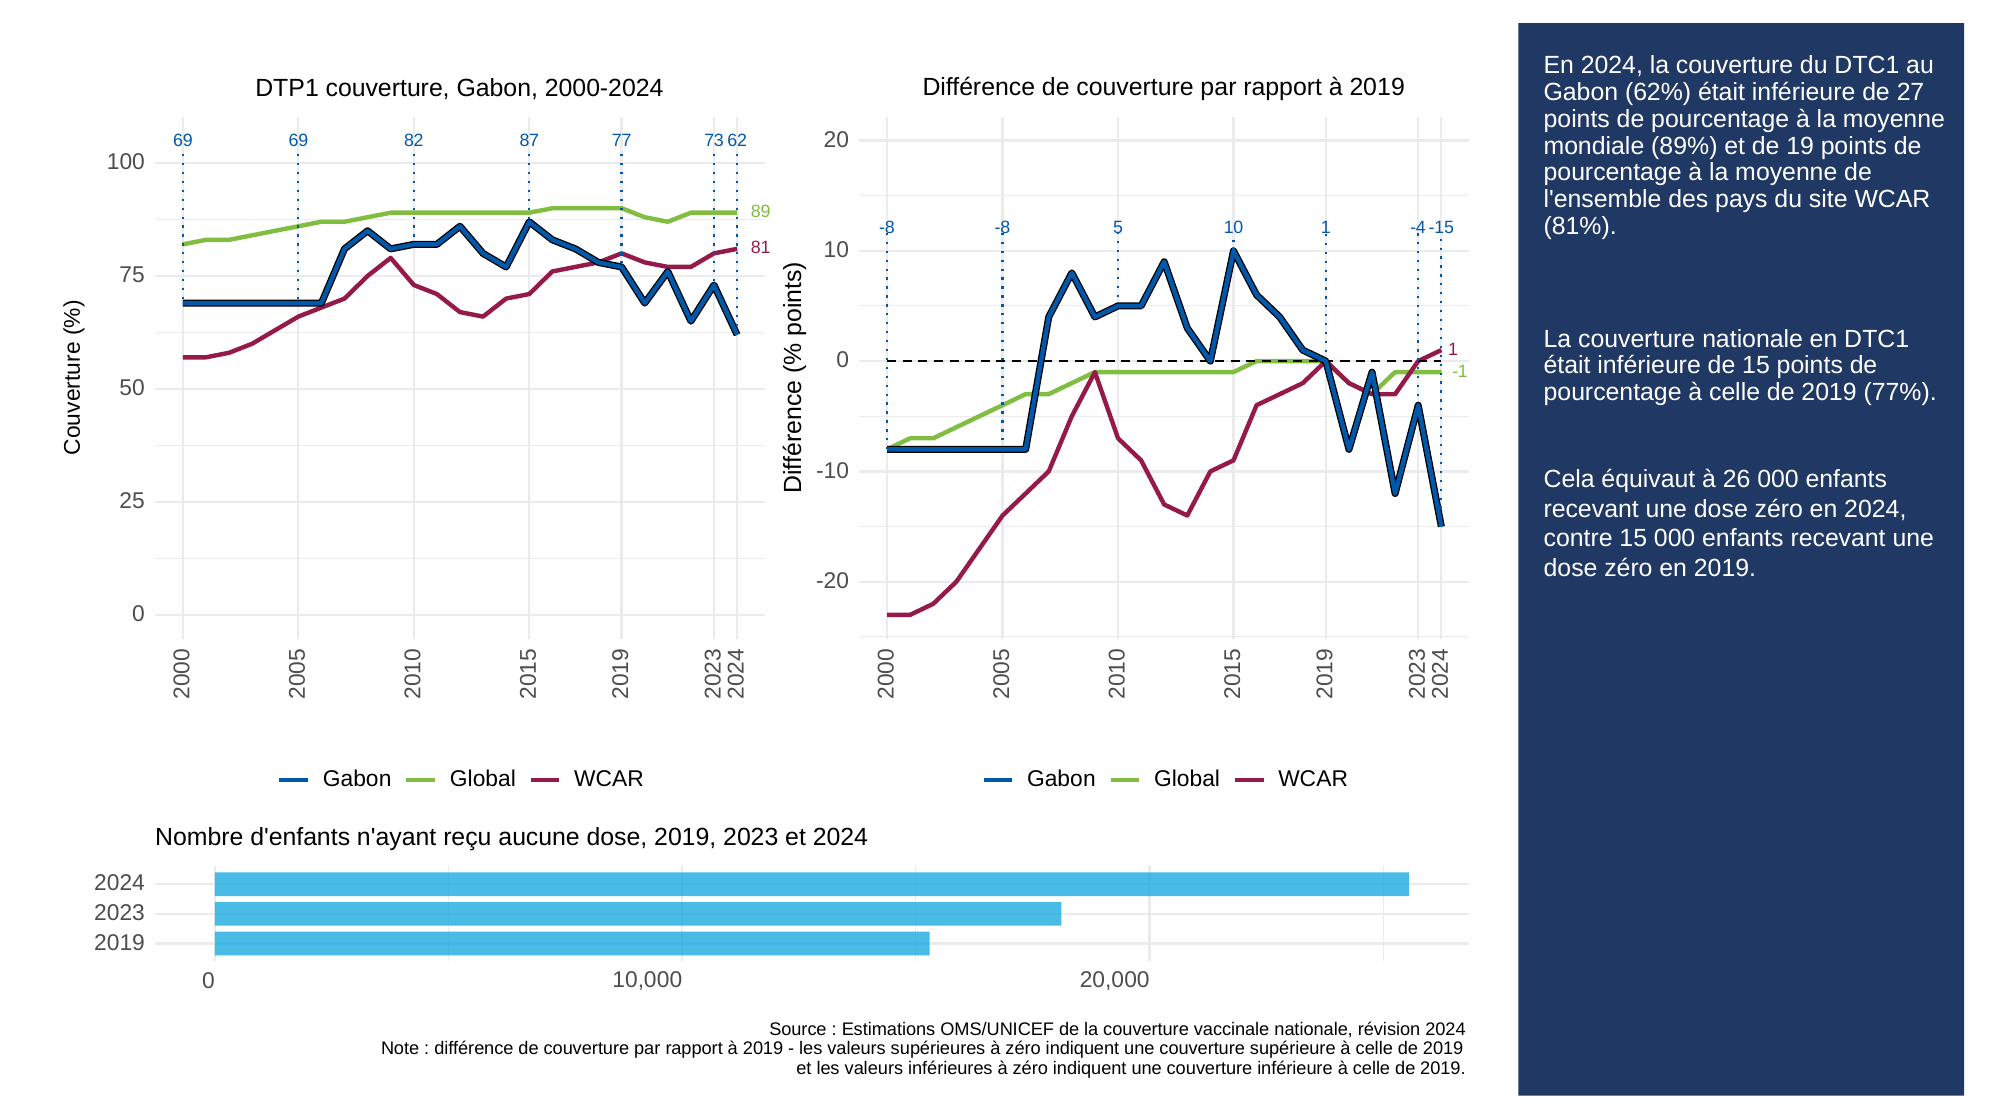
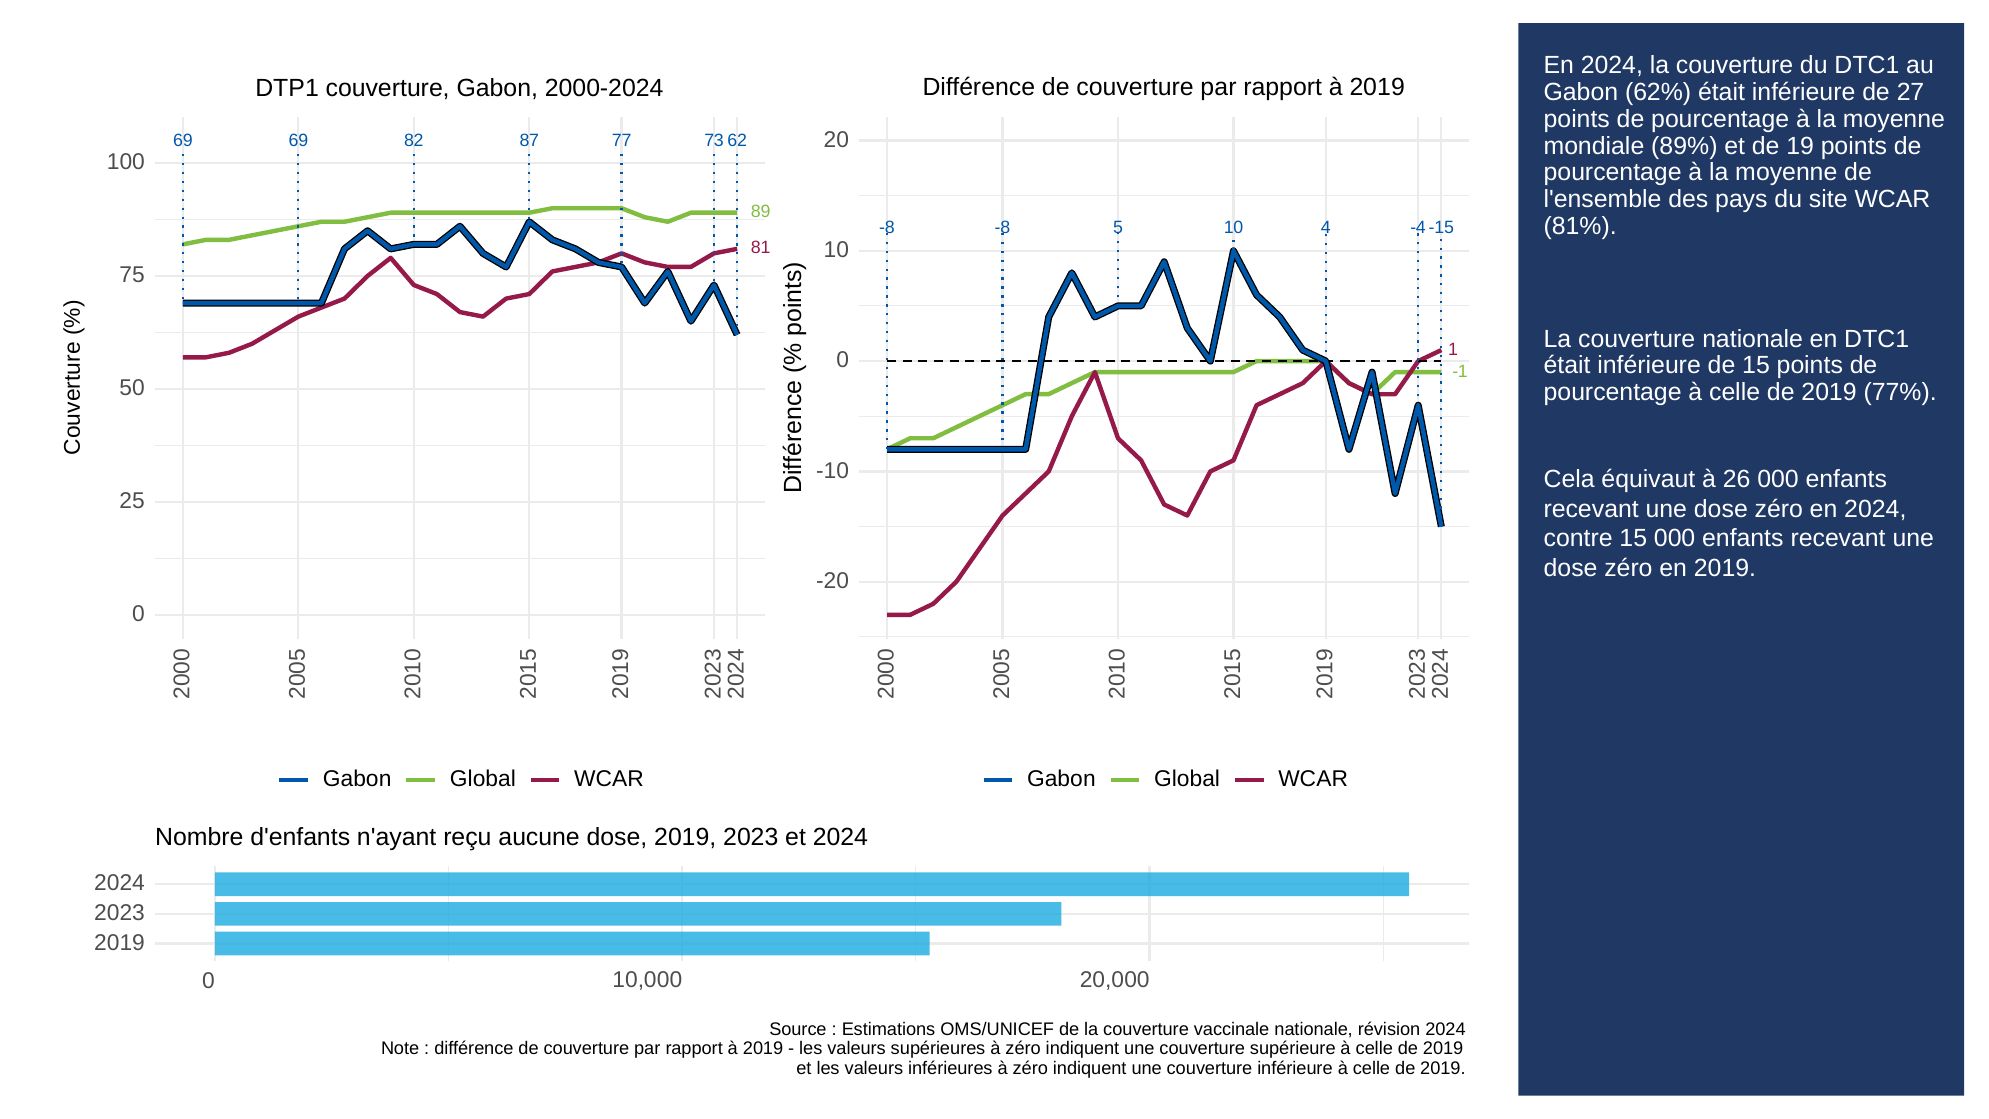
10 1: 1 -> 4 (1326, 228)
